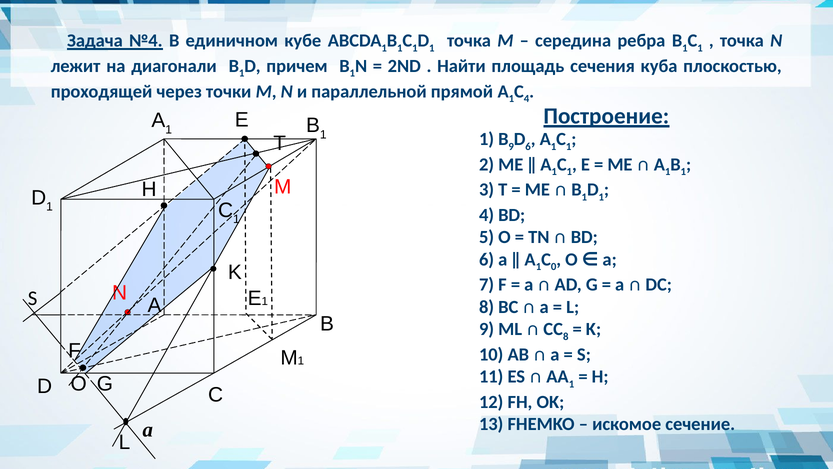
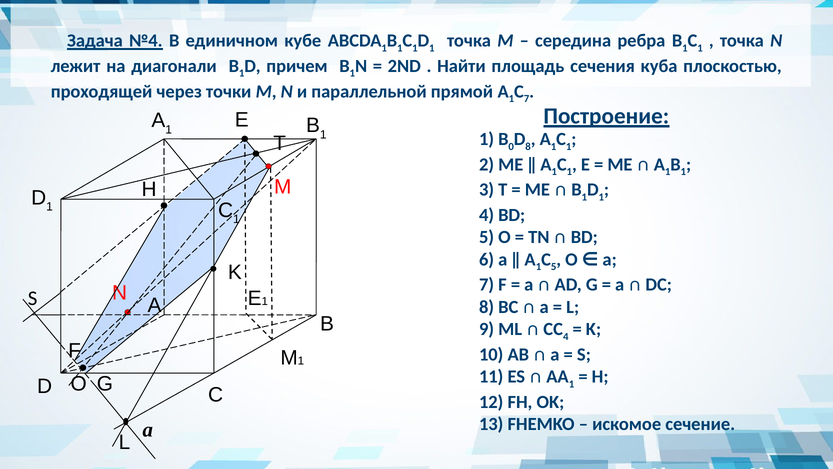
C 4: 4 -> 7 (526, 99)
B 9: 9 -> 0 (511, 146)
D 6: 6 -> 8 (528, 146)
C 0: 0 -> 5 (554, 267)
8: 8 -> 4 (566, 336)
